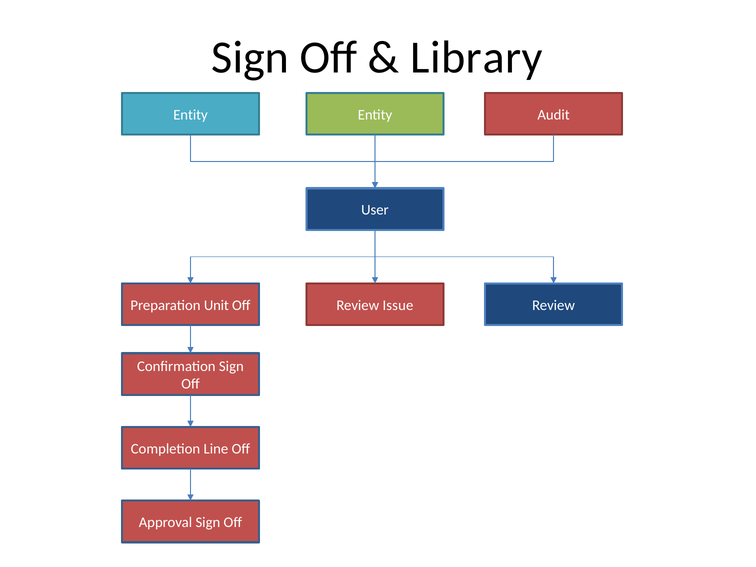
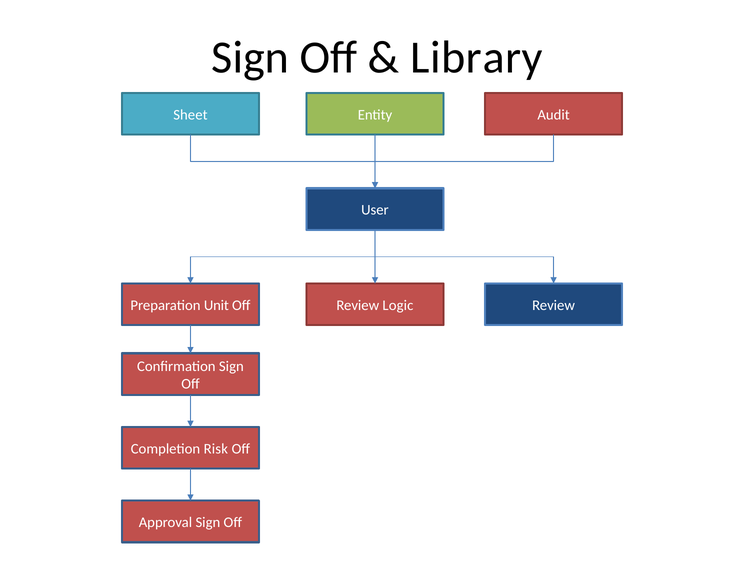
Entity: Entity -> Sheet (190, 115)
Issue: Issue -> Logic (398, 305)
Line: Line -> Risk (216, 449)
